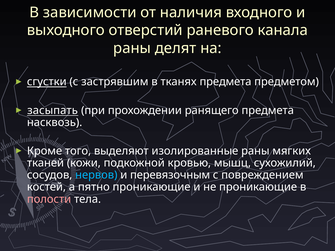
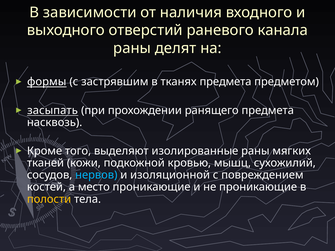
сгустки: сгустки -> формы (47, 82)
перевязочным: перевязочным -> изоляционной (170, 175)
пятно: пятно -> место (94, 187)
полости colour: pink -> yellow (49, 199)
